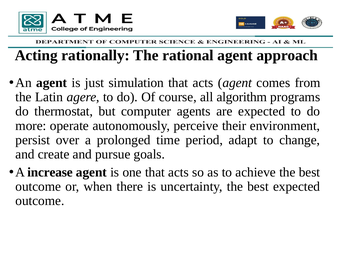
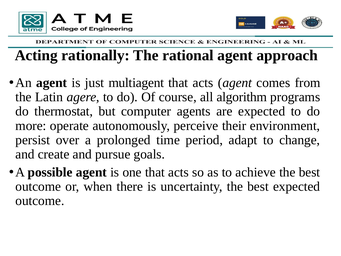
simulation: simulation -> multiagent (136, 83)
increase: increase -> possible (50, 172)
